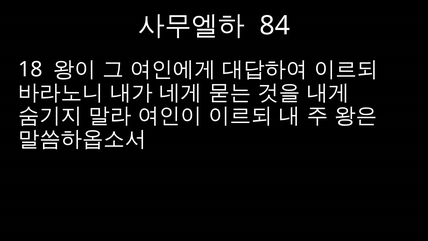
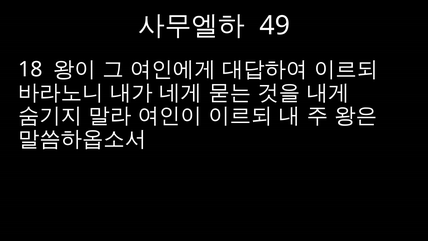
84: 84 -> 49 (275, 26)
